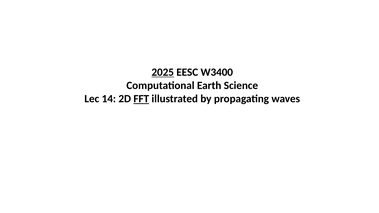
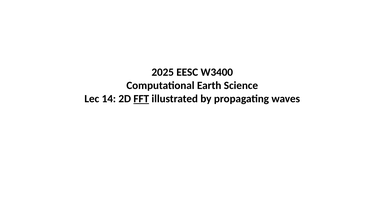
2025 underline: present -> none (163, 72)
